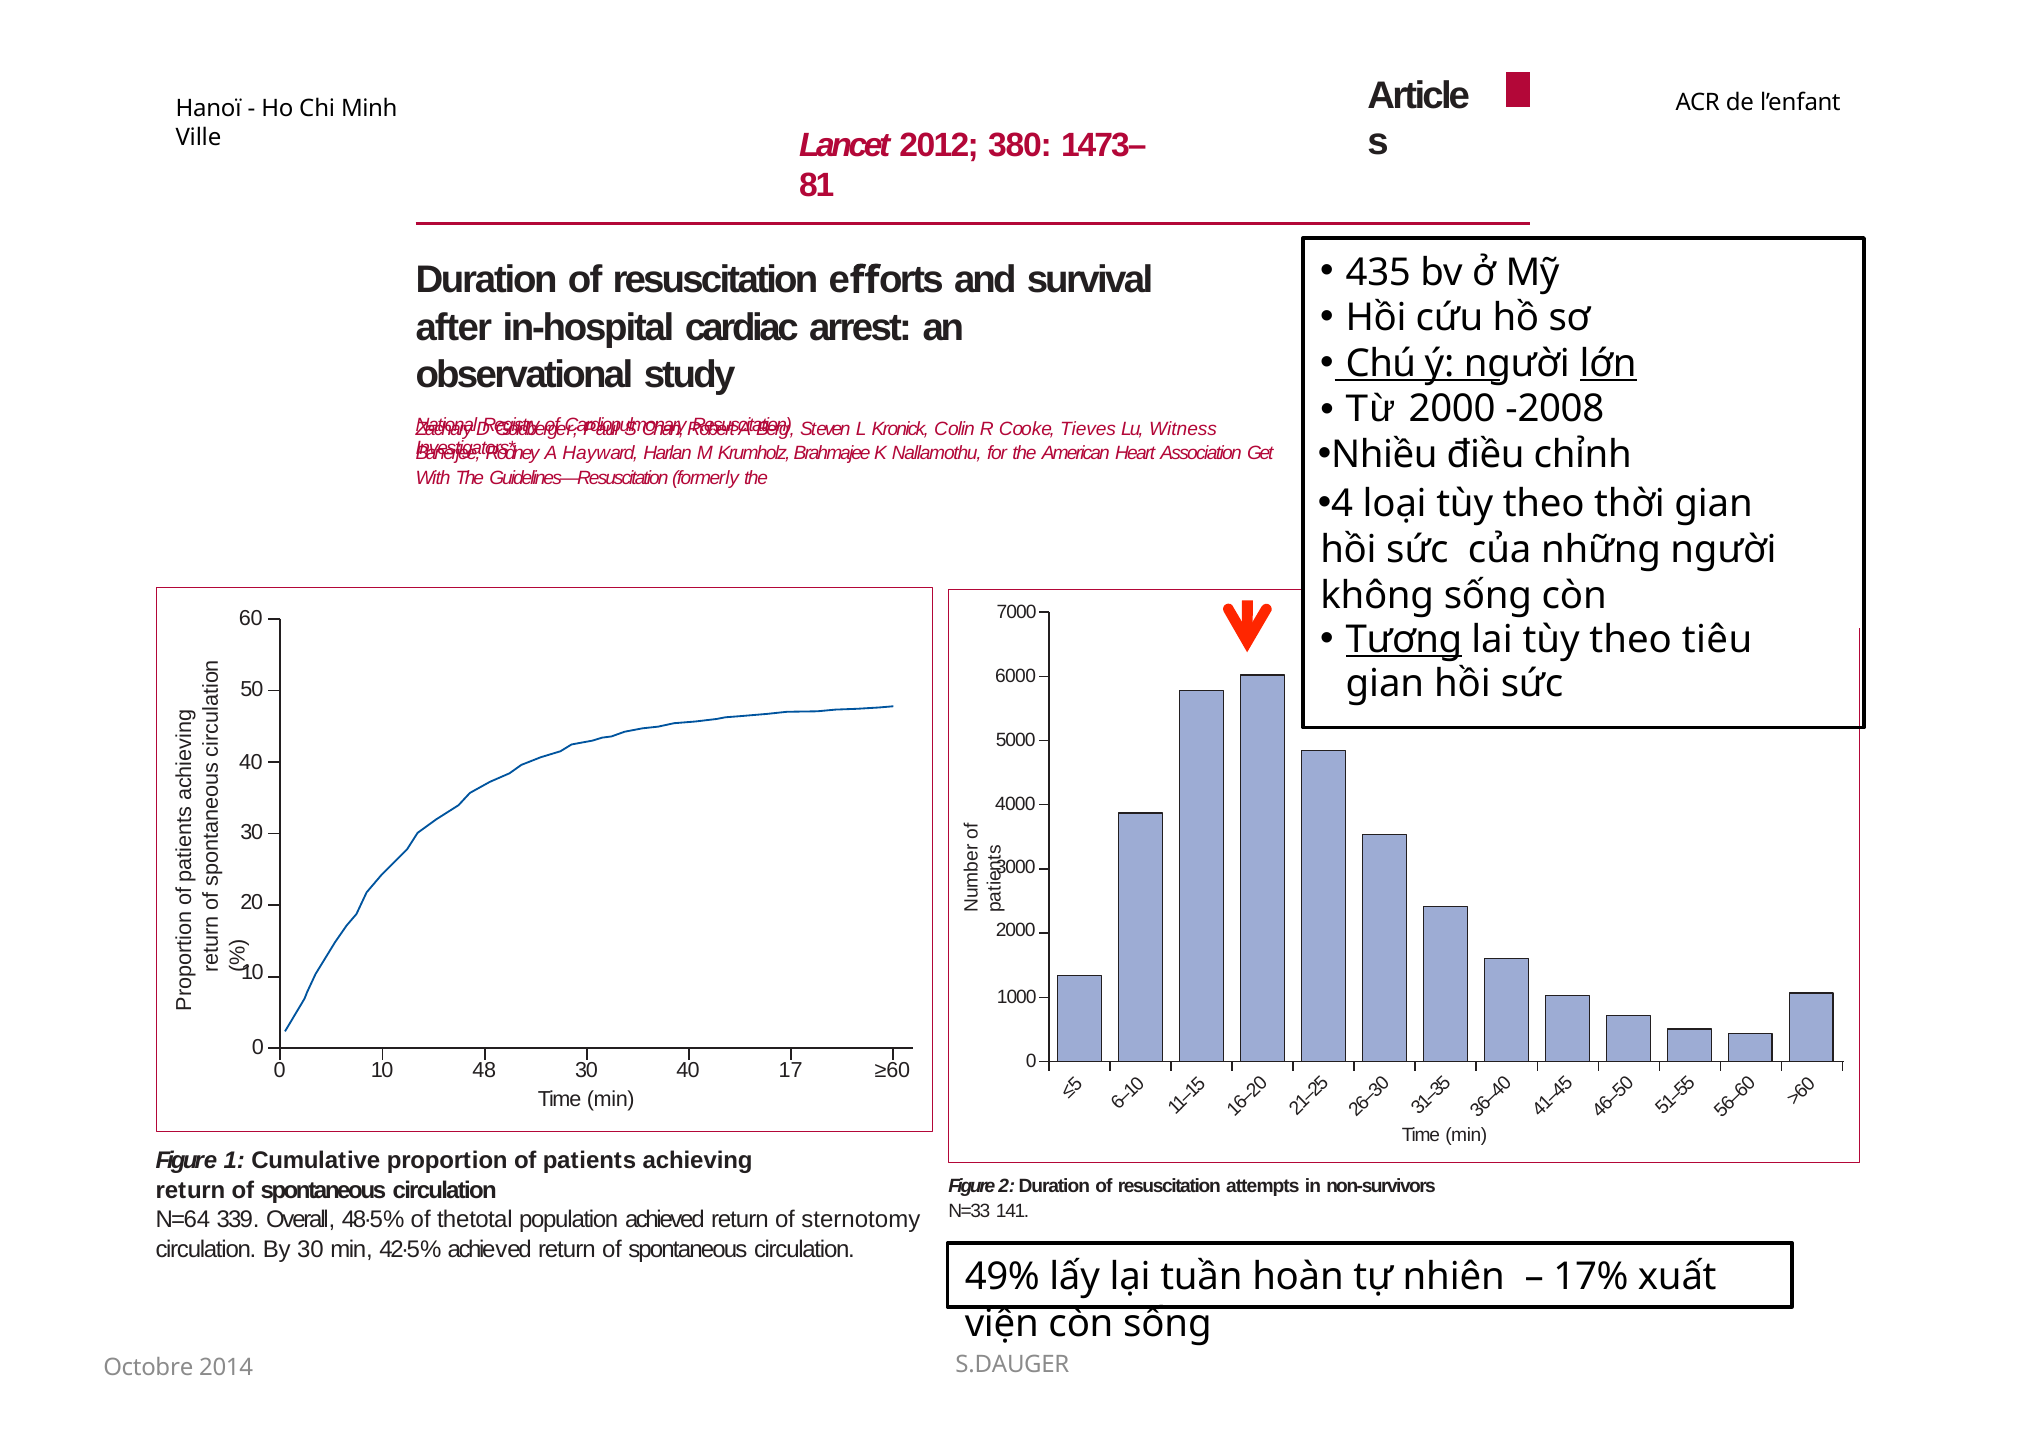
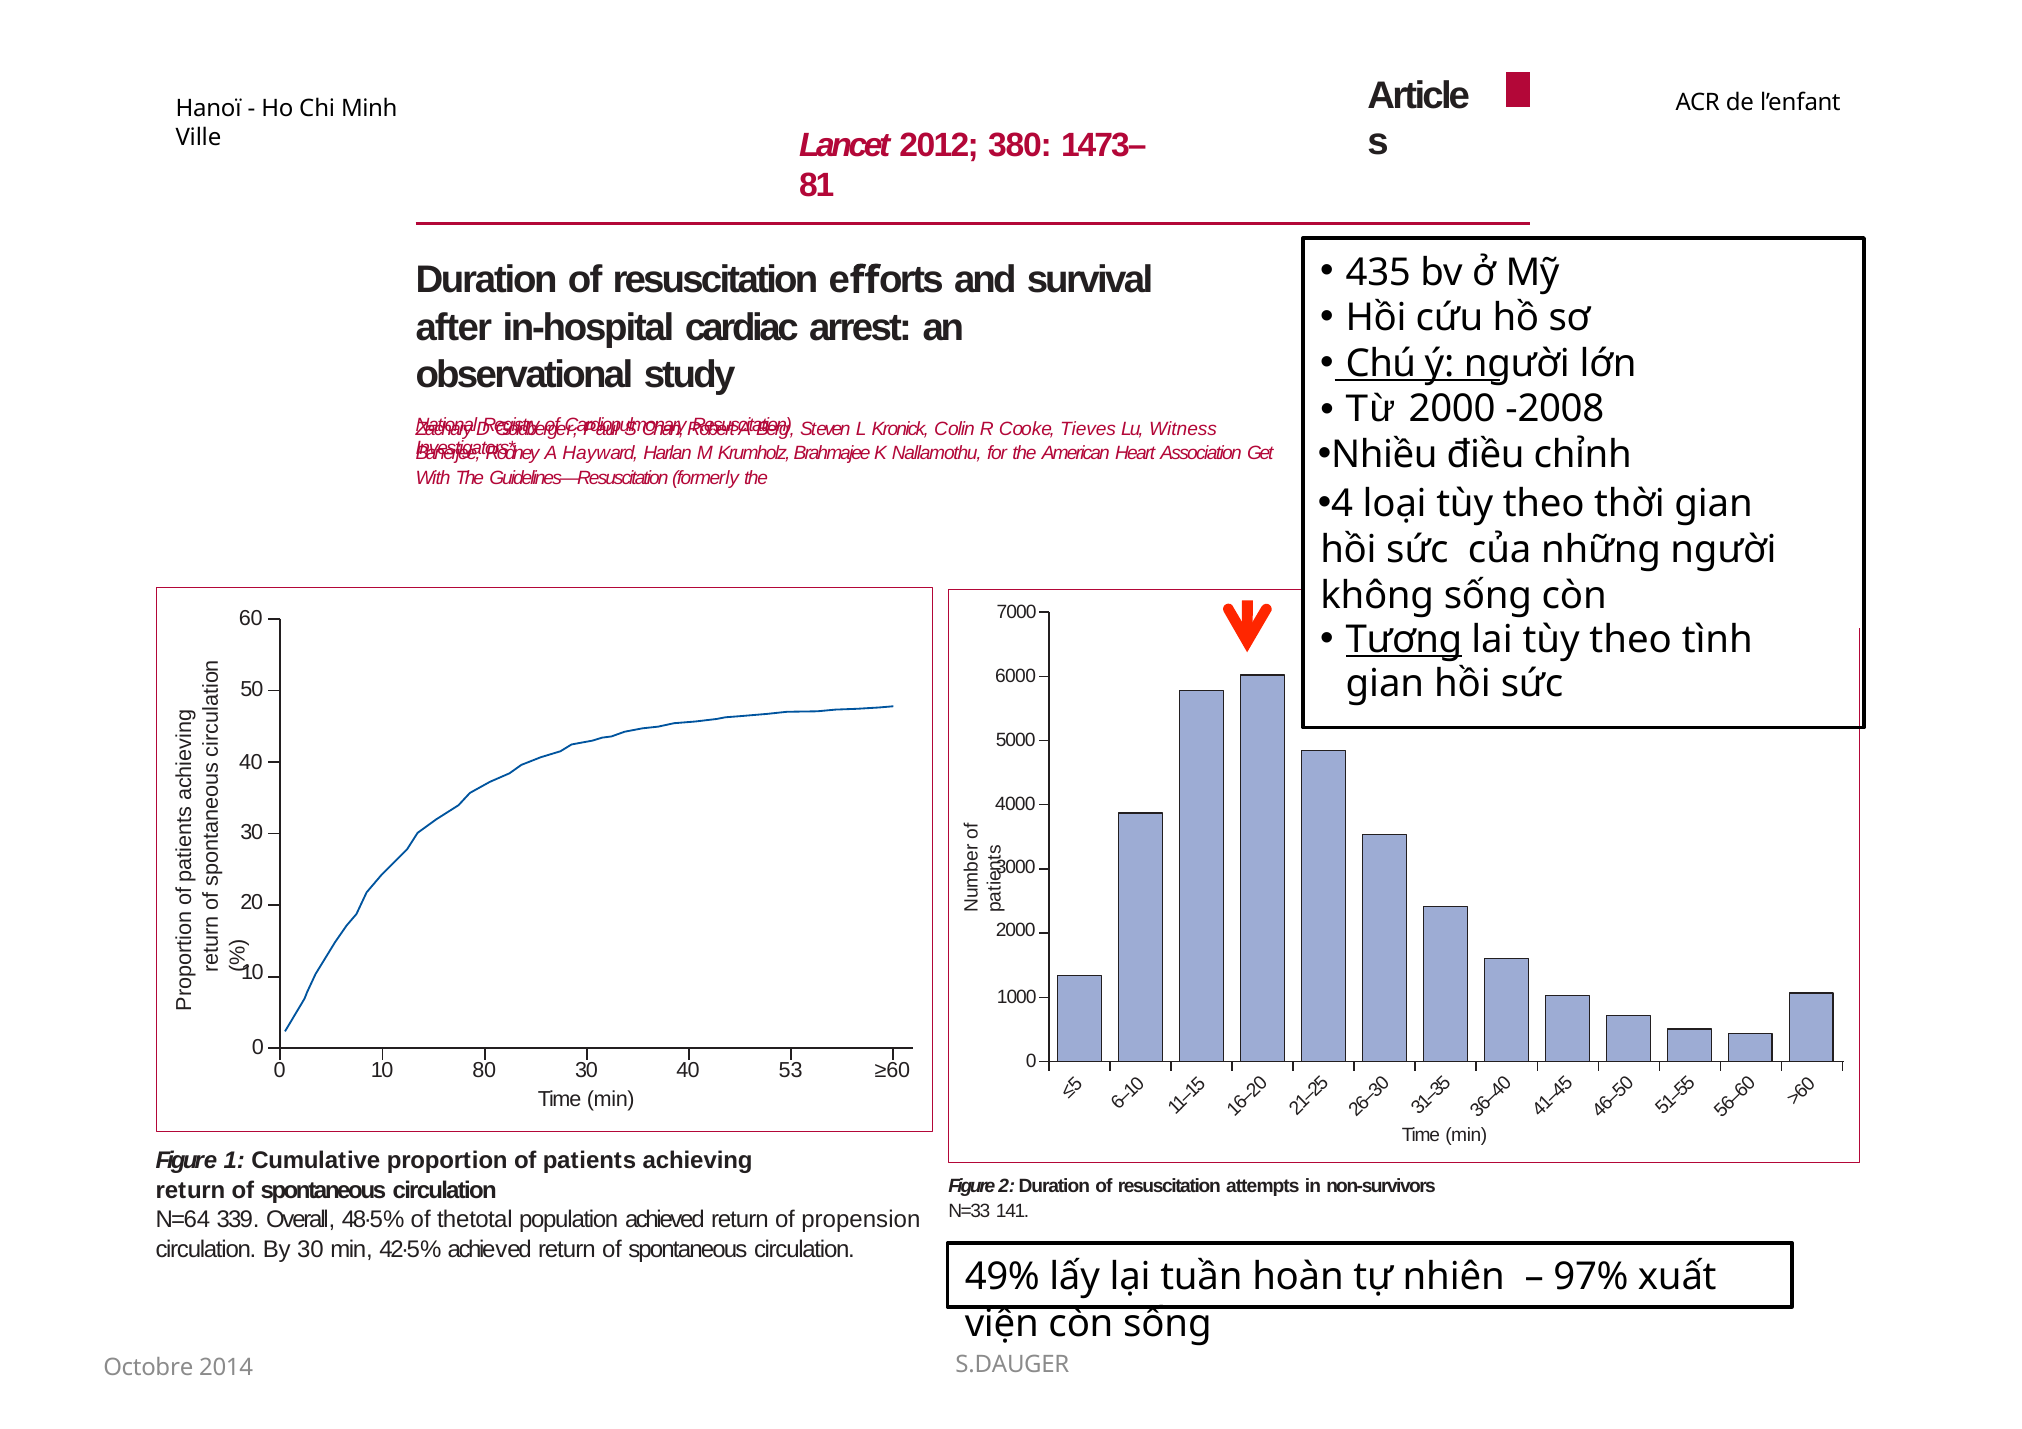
lớn underline: present -> none (1608, 364)
tiêu: tiêu -> tình (1717, 640)
48: 48 -> 80 (484, 1070)
17: 17 -> 53 (791, 1070)
sternotomy: sternotomy -> propension (861, 1220)
17%: 17% -> 97% (1591, 1277)
